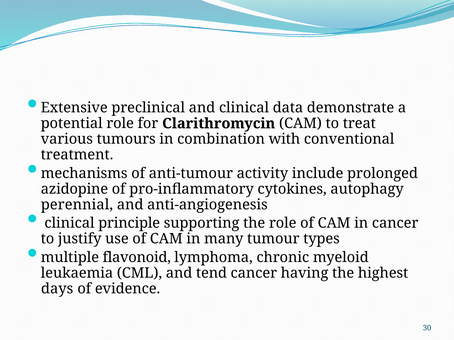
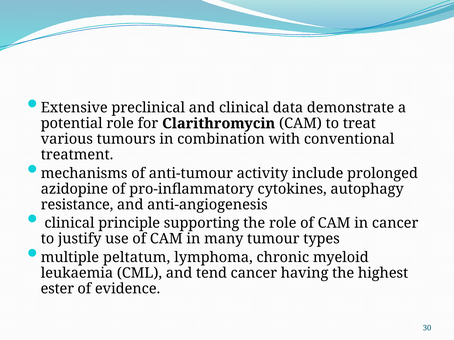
perennial: perennial -> resistance (77, 205)
flavonoid: flavonoid -> peltatum (137, 258)
days: days -> ester (57, 289)
